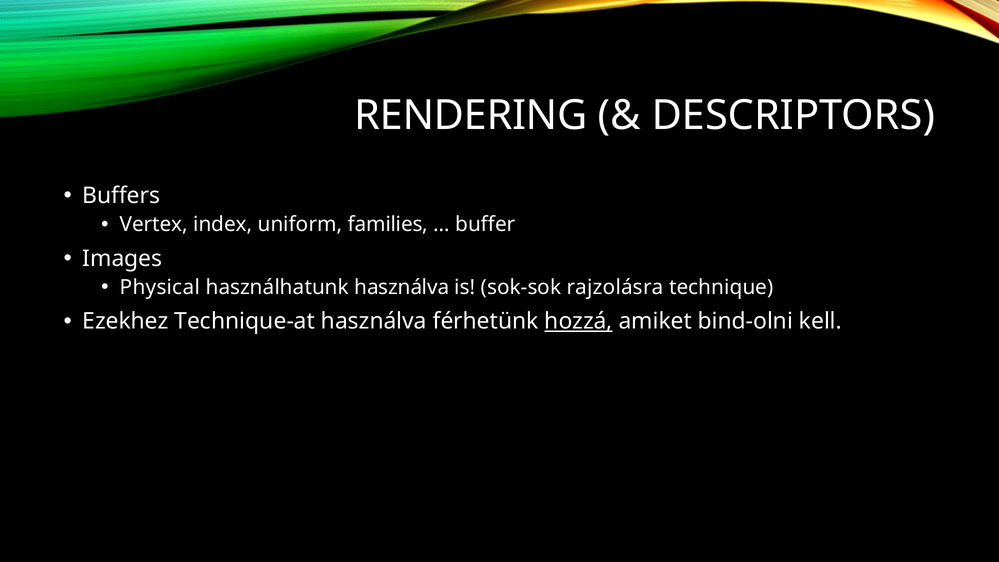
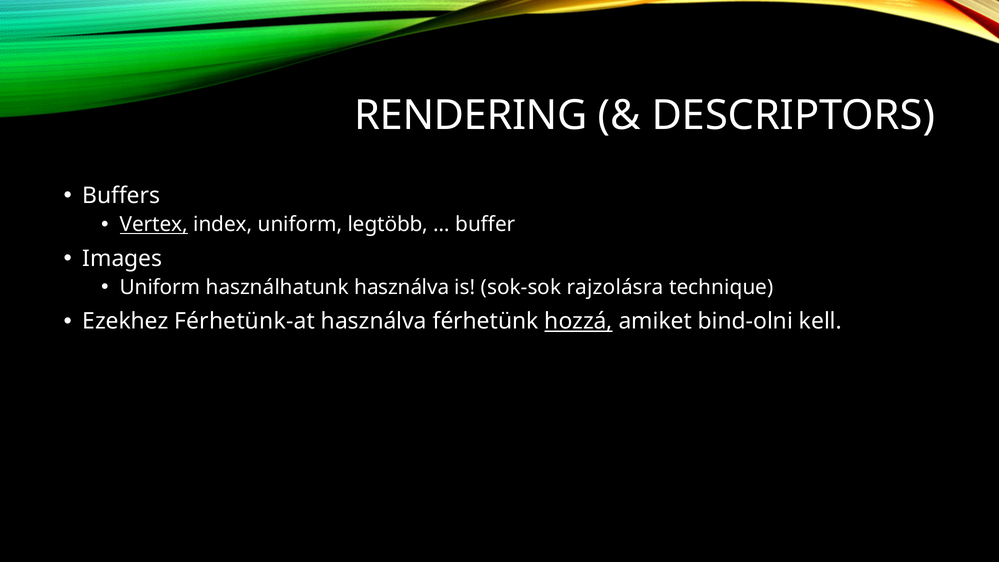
Vertex underline: none -> present (154, 225)
families: families -> legtöbb (388, 225)
Physical: Physical -> Uniform (160, 287)
Technique-at: Technique-at -> Férhetünk-at (245, 321)
